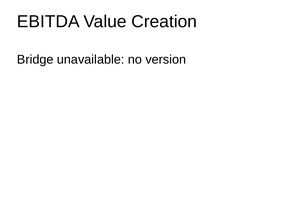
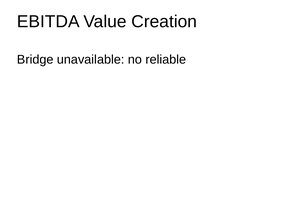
version: version -> reliable (166, 60)
